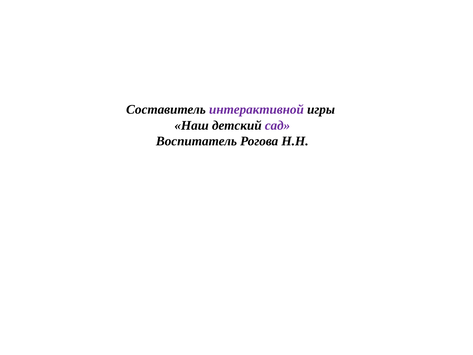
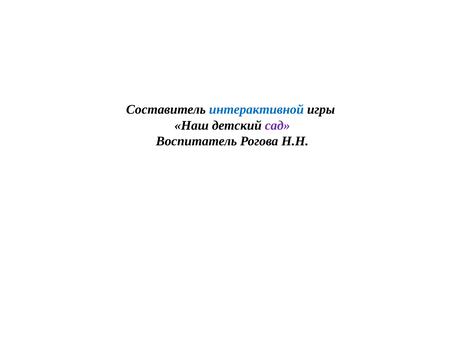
интерактивной colour: purple -> blue (256, 110)
